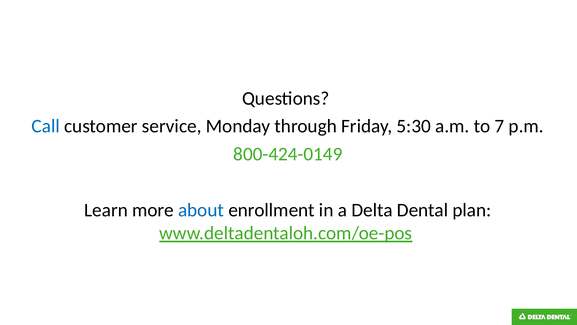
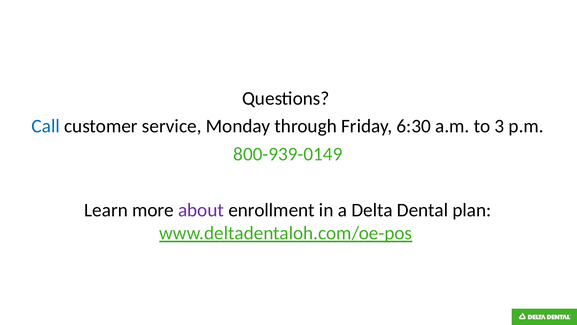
5:30: 5:30 -> 6:30 (414, 126)
7: 7 -> 3 (499, 126)
800-424-0149: 800-424-0149 -> 800-939-0149 (288, 154)
about colour: blue -> purple (201, 210)
